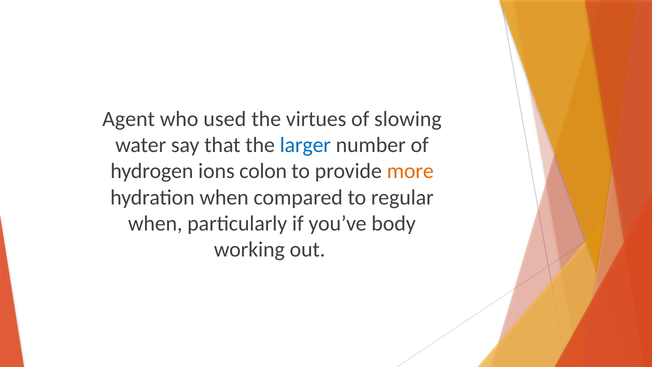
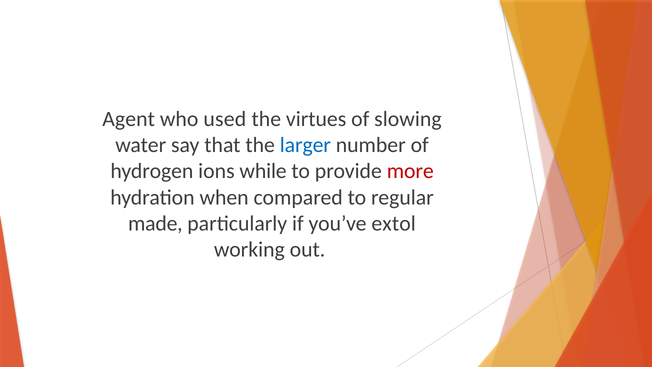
colon: colon -> while (263, 171)
more colour: orange -> red (410, 171)
when: when -> made (155, 223)
body: body -> extol (394, 223)
